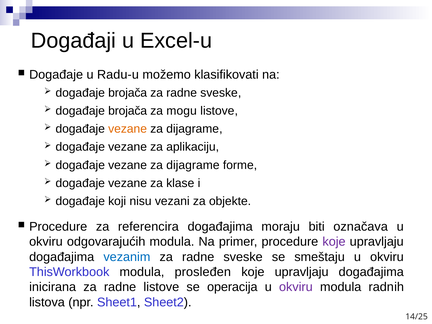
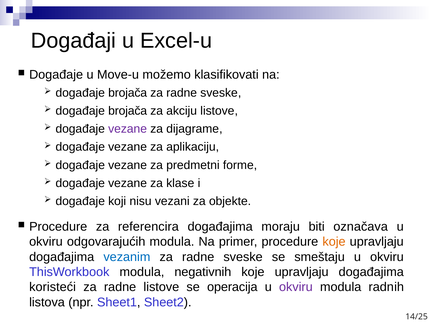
Radu-u: Radu-u -> Move-u (118, 75)
mogu: mogu -> akciju (182, 111)
vezane colour: orange -> purple (128, 129)
dijagrame: dijagrame -> predmetni (193, 165)
koje colour: purple -> orange (334, 242)
prosleđen: prosleđen -> negativnih (203, 272)
inicirana: inicirana -> koristeći (53, 287)
